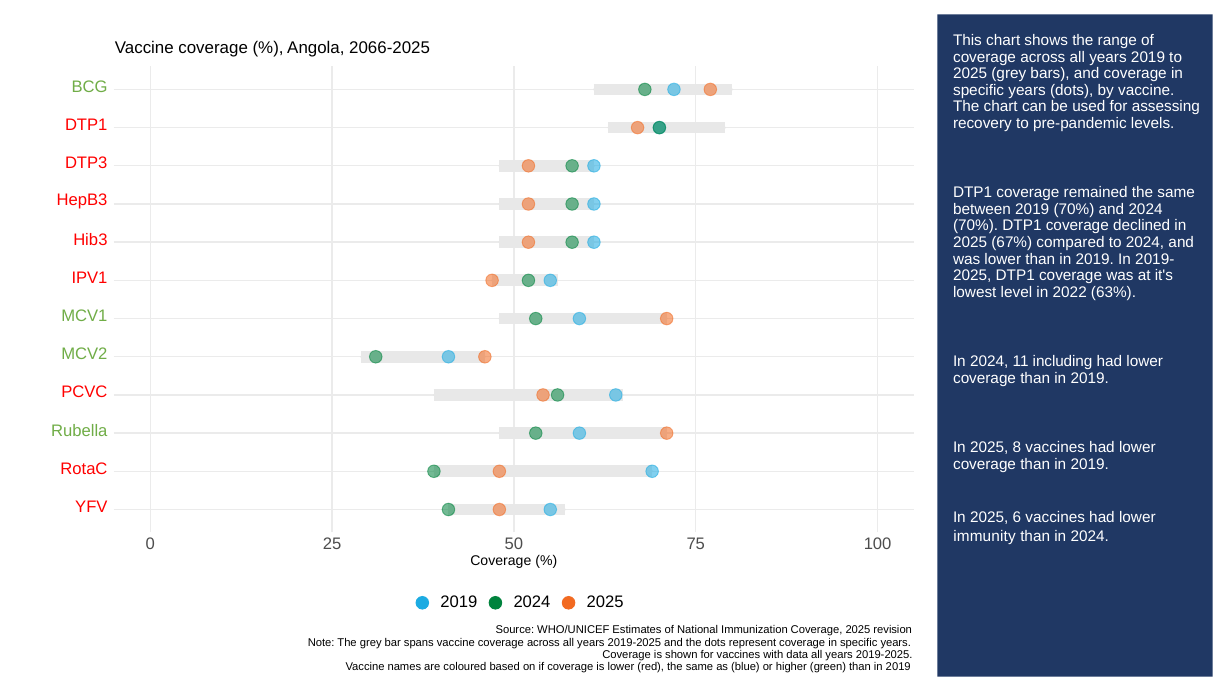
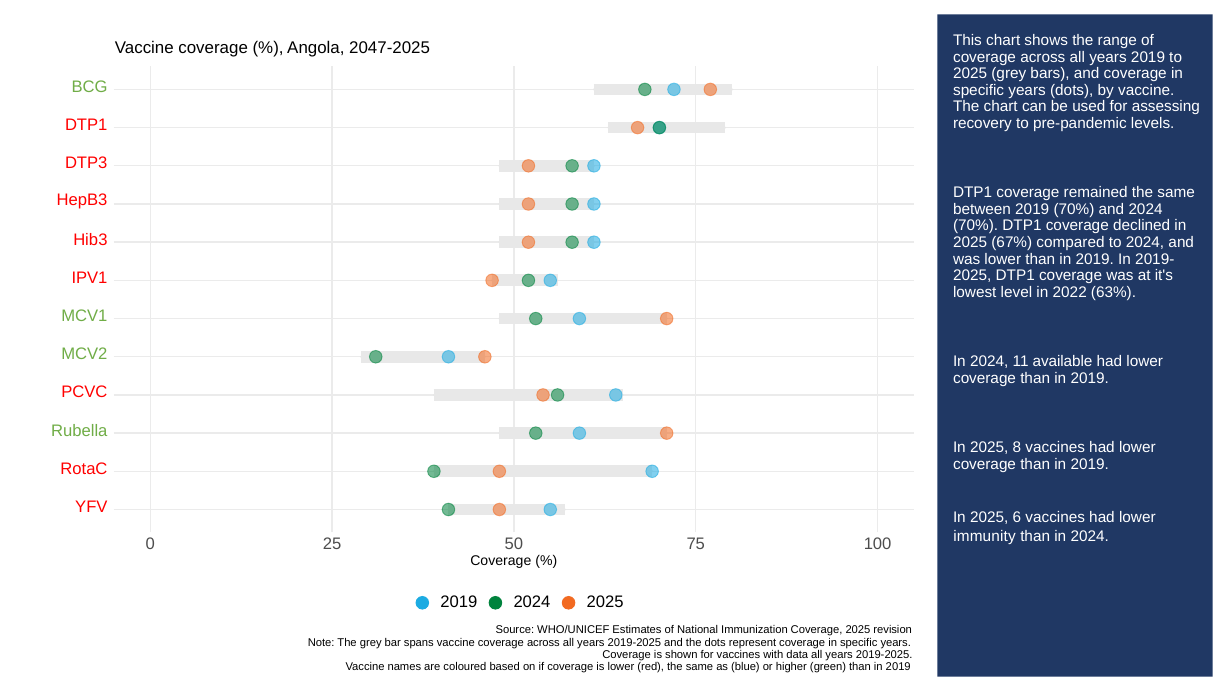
2066-2025: 2066-2025 -> 2047-2025 (390, 48)
including: including -> available (1063, 361)
